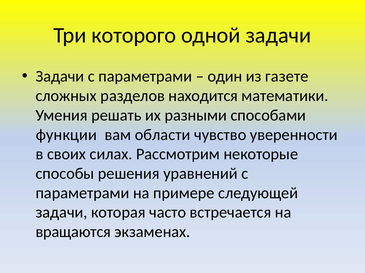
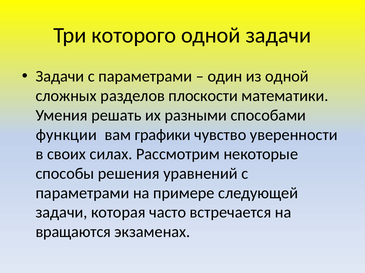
из газете: газете -> одной (287, 77)
находится: находится -> плоскости (203, 96)
области: области -> графики (163, 135)
